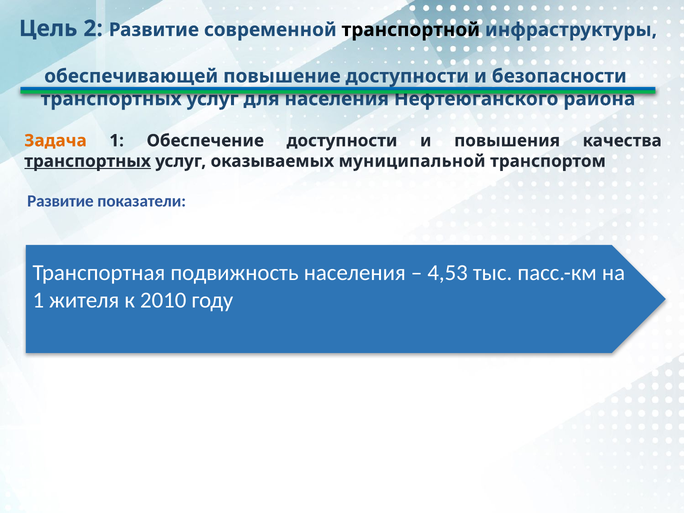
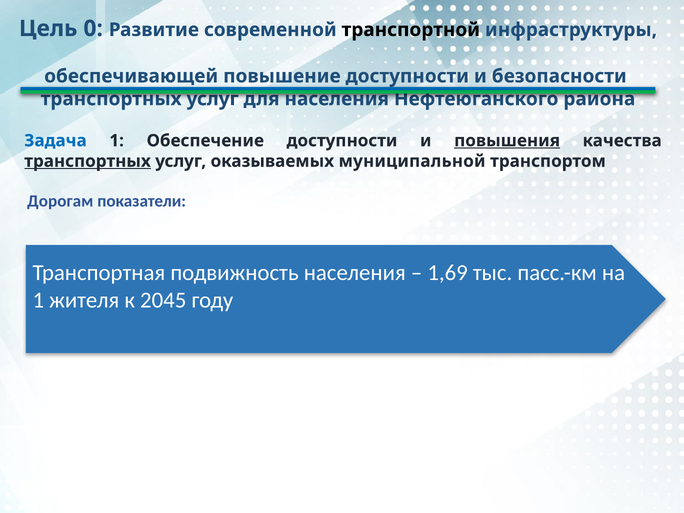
2: 2 -> 0 (93, 29)
Задача colour: orange -> blue (56, 141)
повышения underline: none -> present (507, 141)
Развитие: Развитие -> Дорогам (60, 201)
4,53: 4,53 -> 1,69 (448, 273)
2010: 2010 -> 2045 (163, 300)
